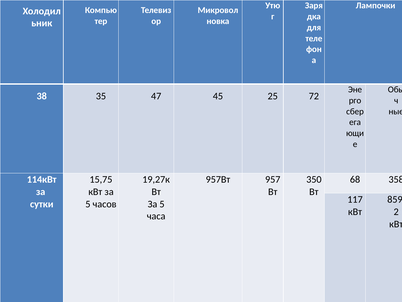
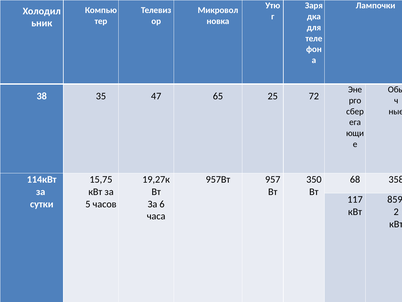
45: 45 -> 65 (218, 96)
5: 5 -> 6 (162, 204)
